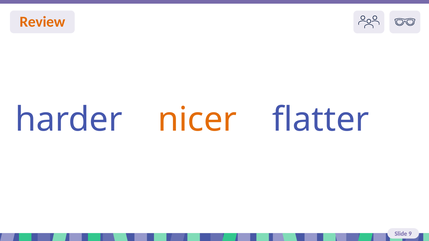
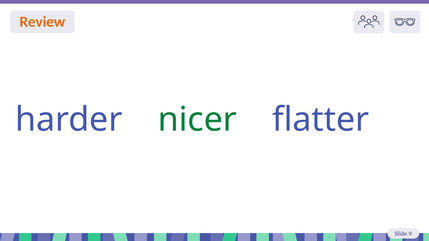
nicer colour: orange -> green (197, 120)
